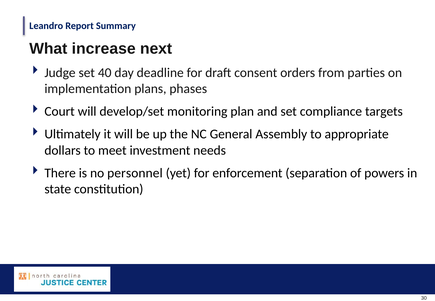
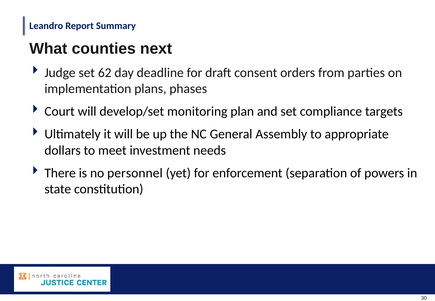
increase: increase -> counties (104, 49)
40: 40 -> 62 (105, 73)
